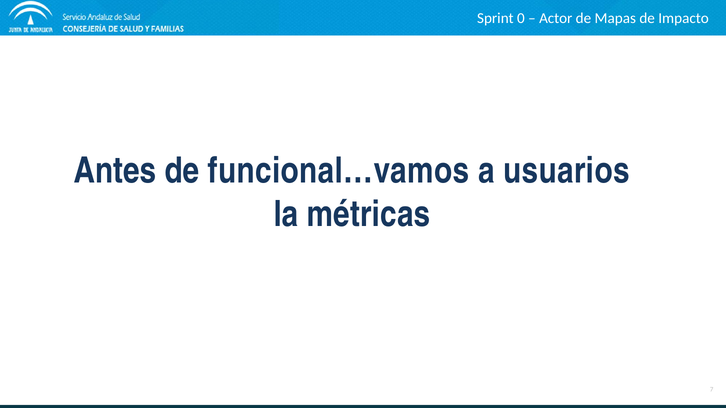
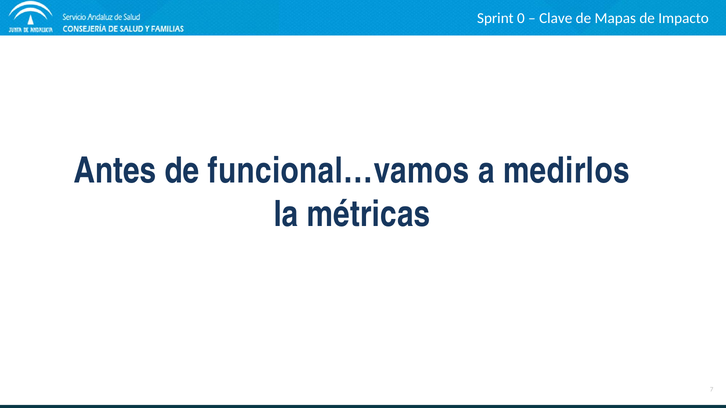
Actor: Actor -> Clave (556, 18)
usuarios: usuarios -> medirlos (566, 171)
